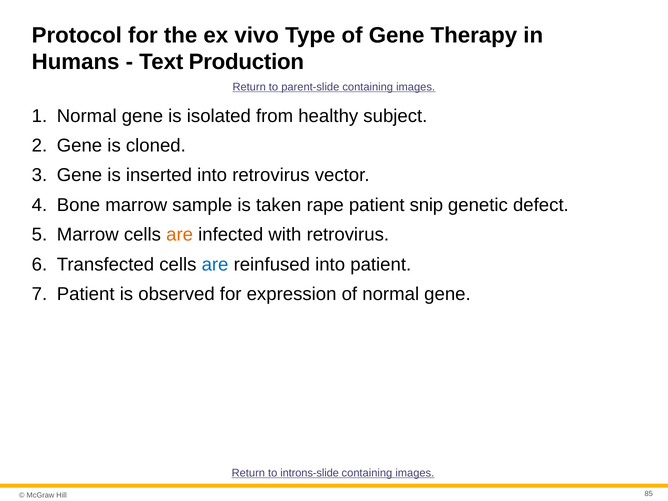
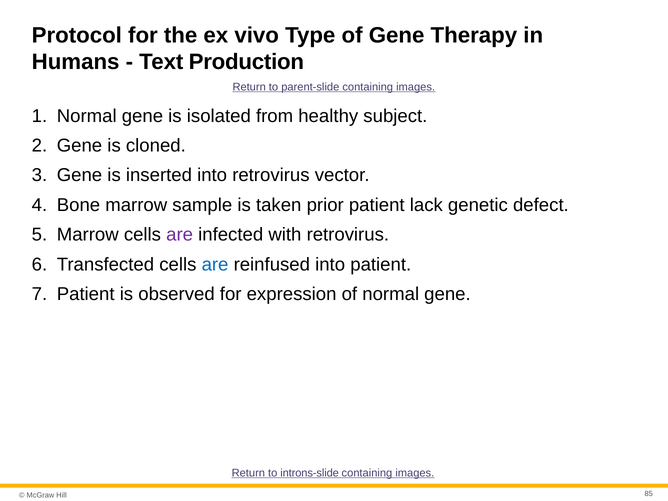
rape: rape -> prior (325, 205)
snip: snip -> lack (426, 205)
are colour: orange -> purple (180, 235)
